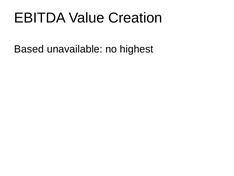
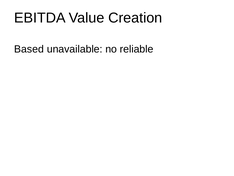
highest: highest -> reliable (137, 49)
